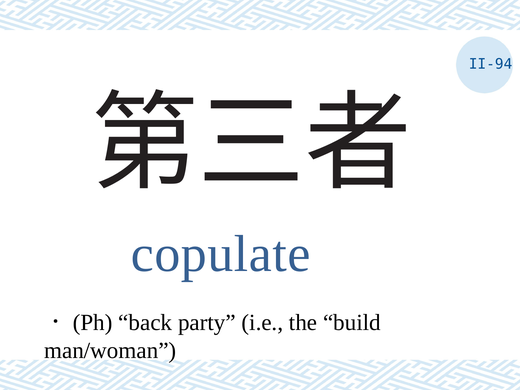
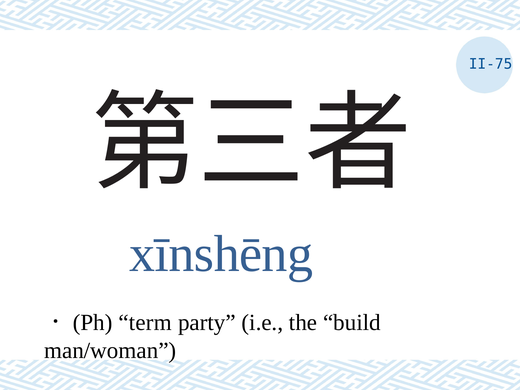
II-94: II-94 -> II-75 (491, 64)
copulate: copulate -> xīnshēng (221, 254)
back: back -> term (145, 323)
